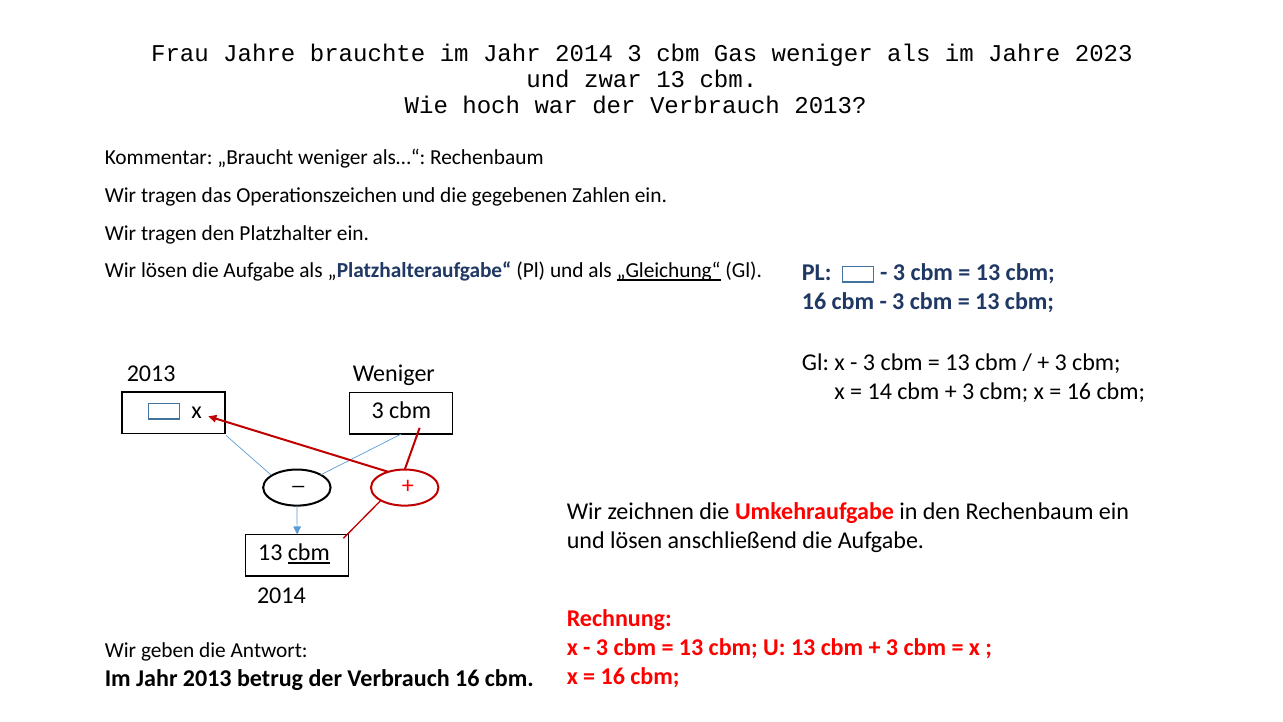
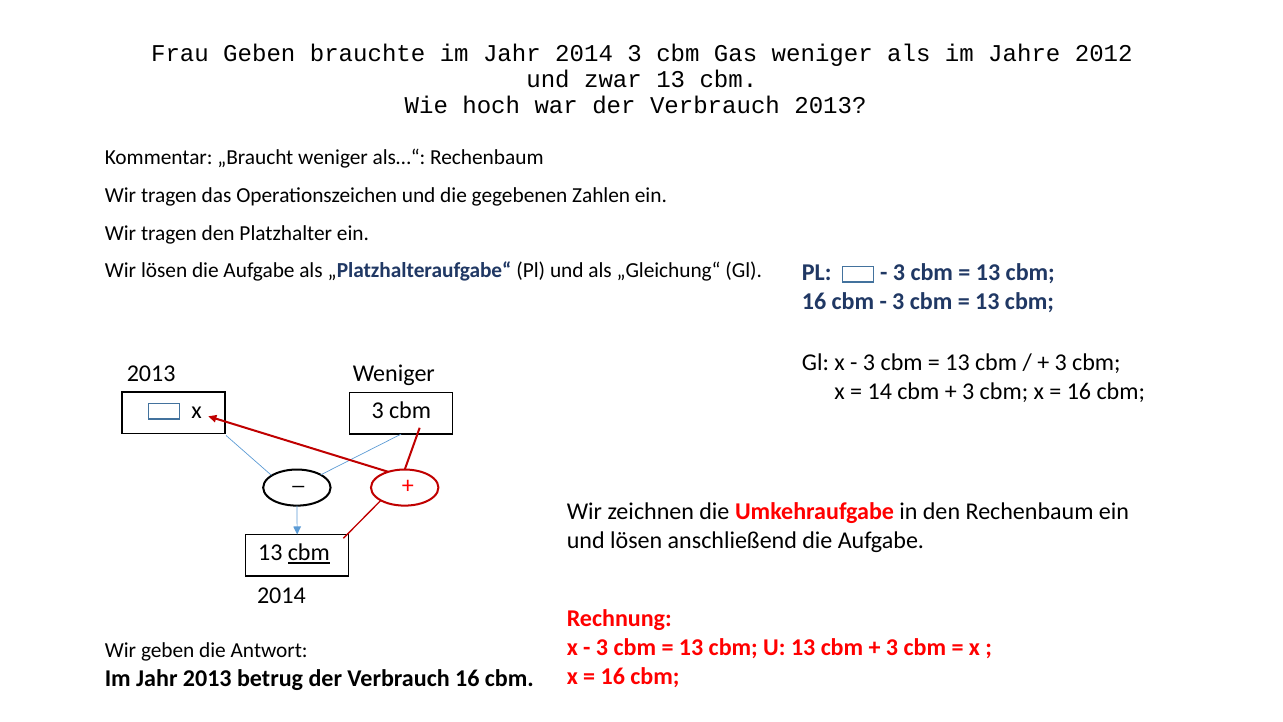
Frau Jahre: Jahre -> Geben (259, 53)
2023: 2023 -> 2012 (1104, 53)
„Gleichung“ underline: present -> none (669, 271)
